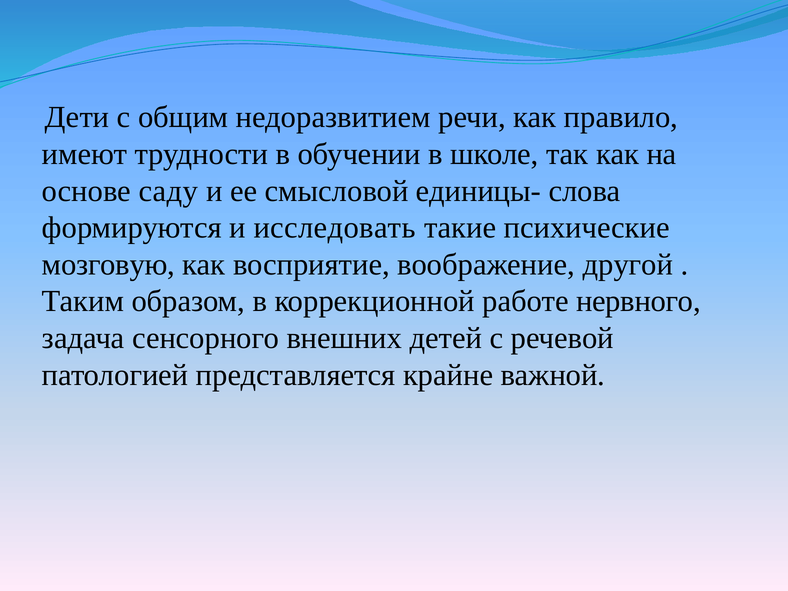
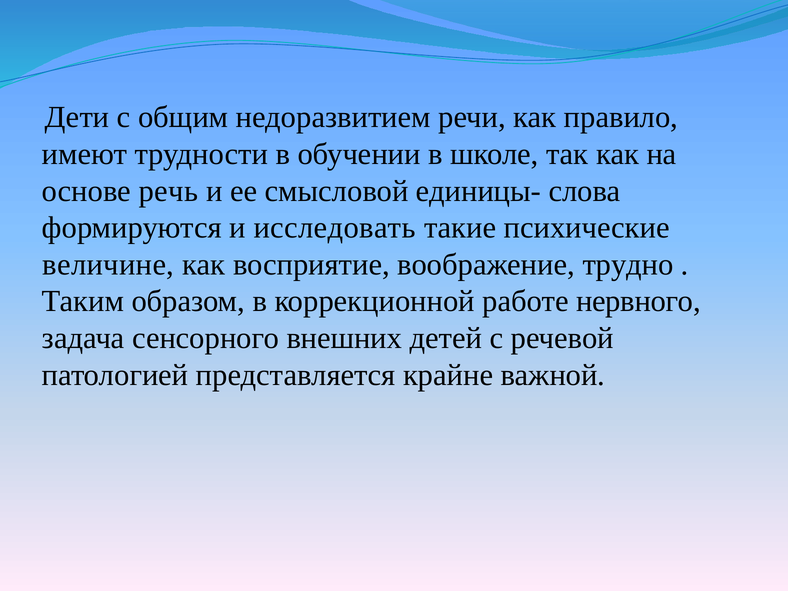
саду: саду -> речь (168, 191)
мозговую: мозговую -> величине (108, 265)
другой: другой -> трудно (628, 265)
